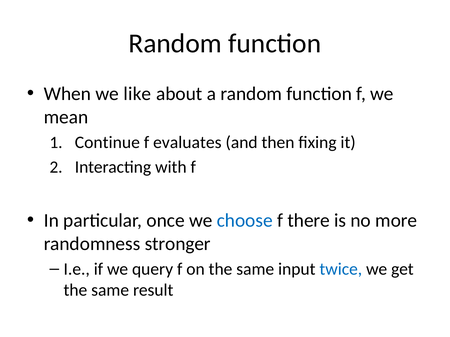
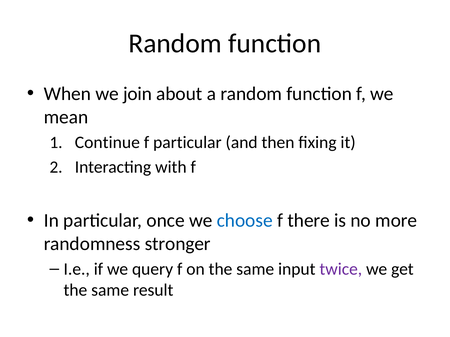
like: like -> join (138, 94)
f evaluates: evaluates -> particular (187, 143)
twice colour: blue -> purple (341, 270)
